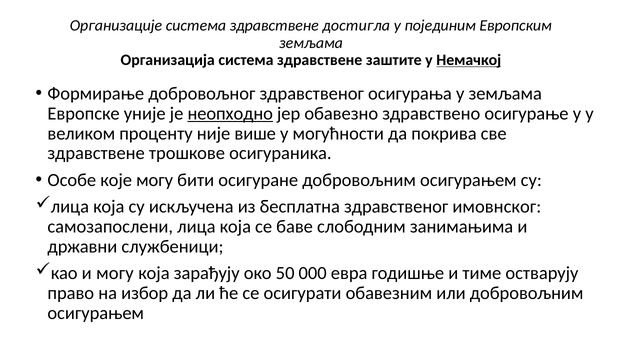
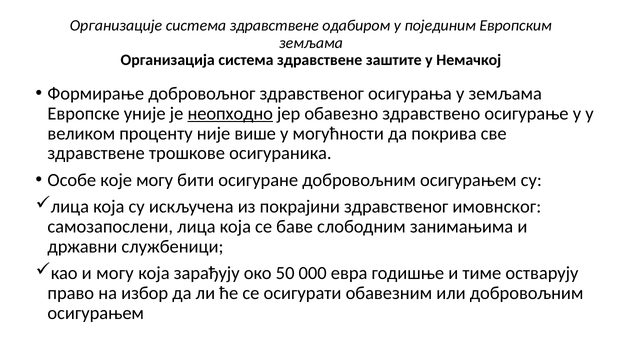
достигла: достигла -> одабиром (356, 26)
Немачкој underline: present -> none (469, 60)
бесплатна: бесплатна -> покрајини (300, 206)
